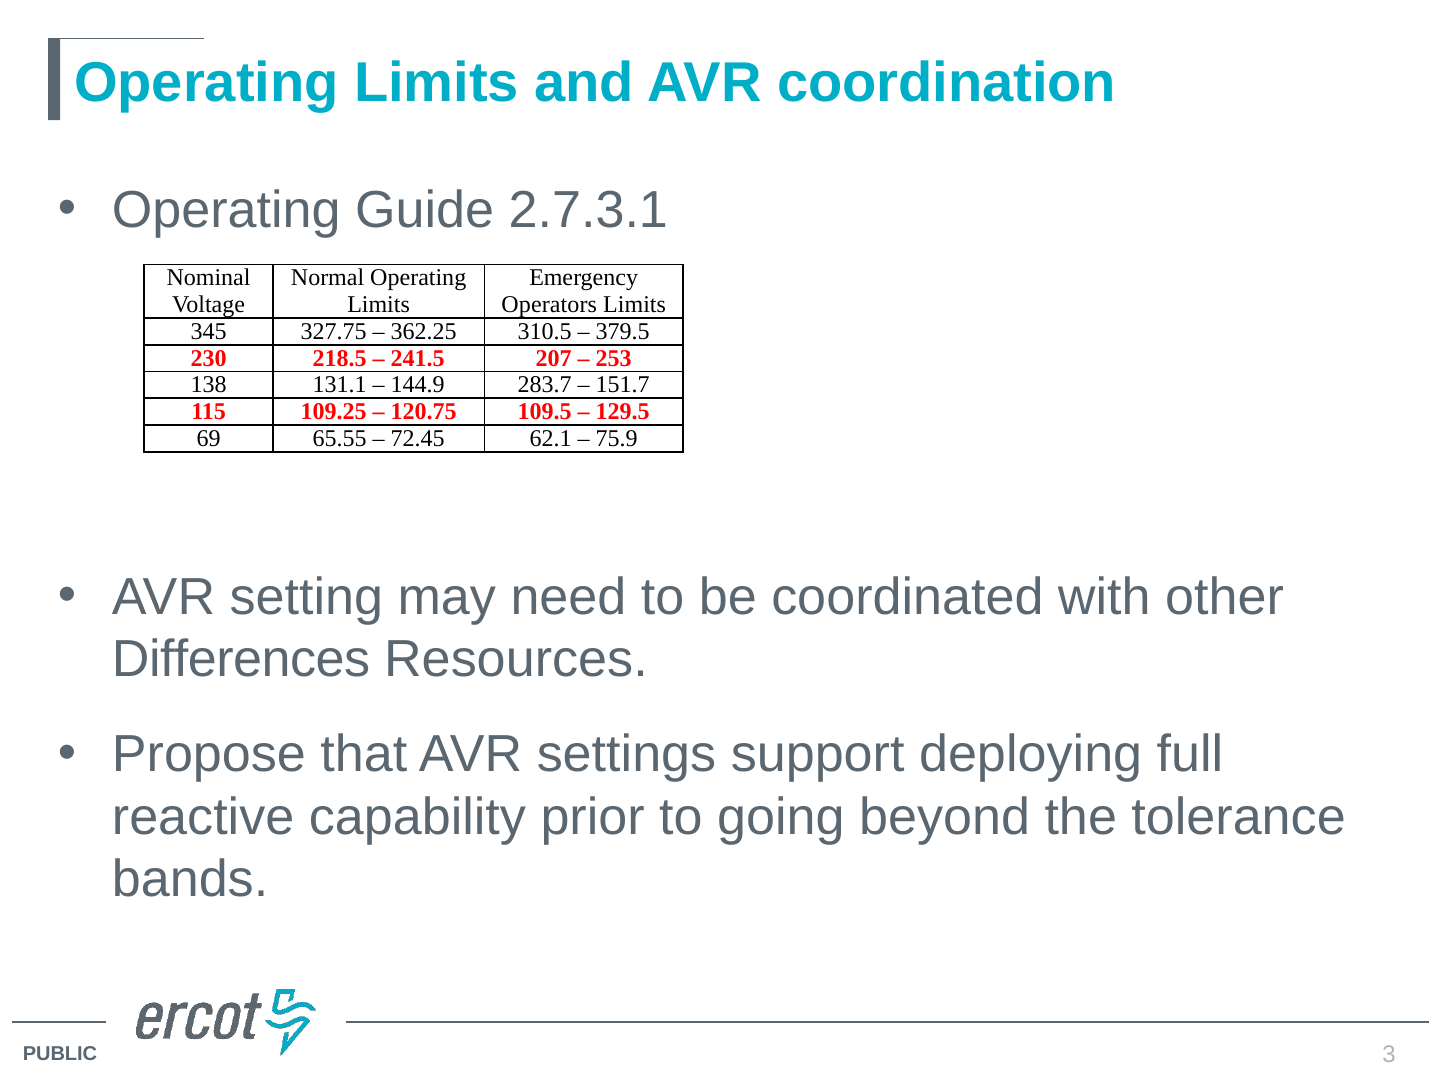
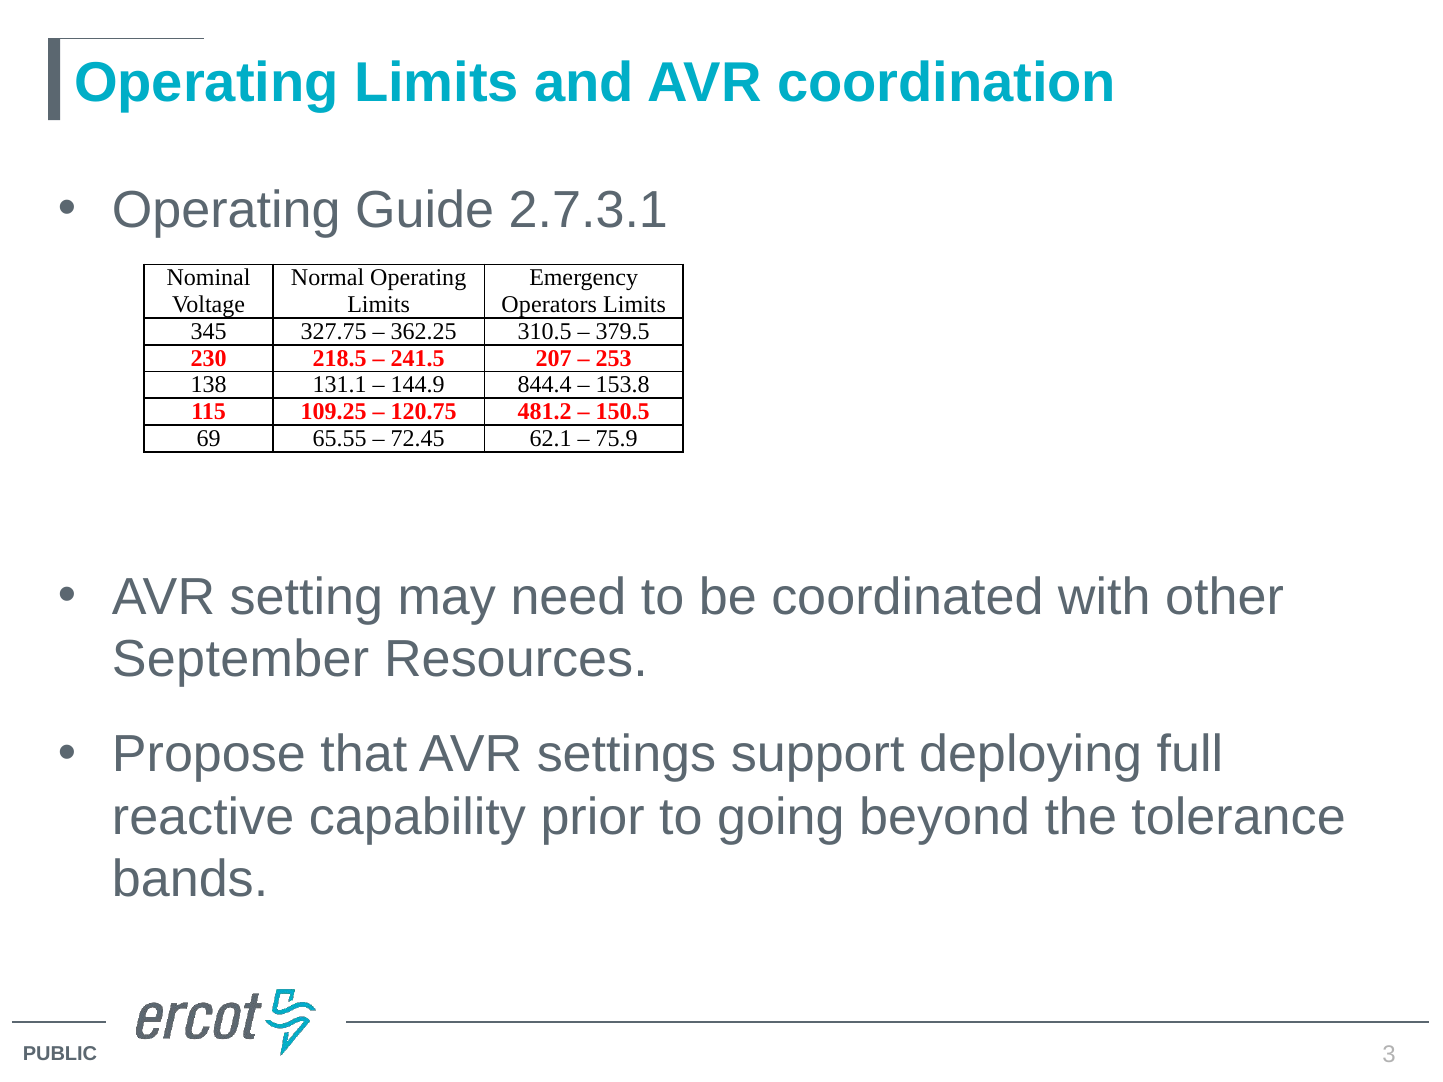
283.7: 283.7 -> 844.4 (545, 385)
151.7: 151.7 -> 153.8 (623, 385)
109.5: 109.5 -> 481.2 (545, 412)
129.5: 129.5 -> 150.5 (623, 412)
Differences: Differences -> September (241, 660)
